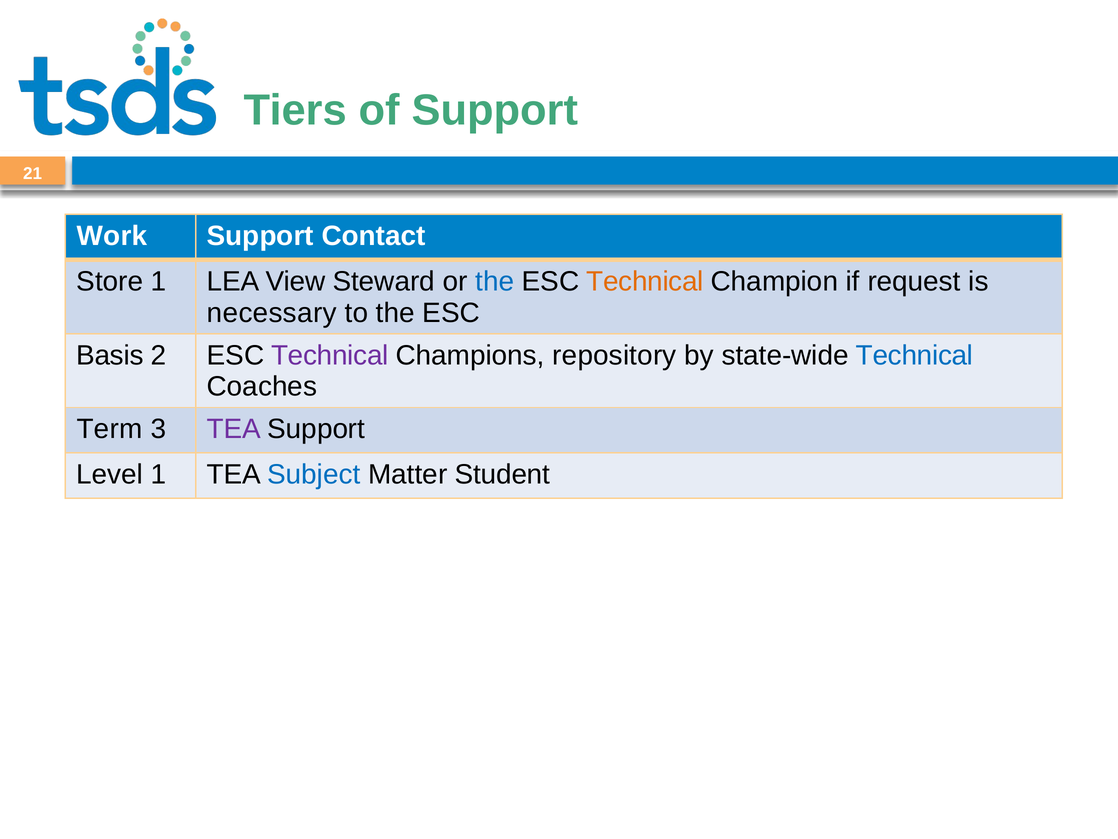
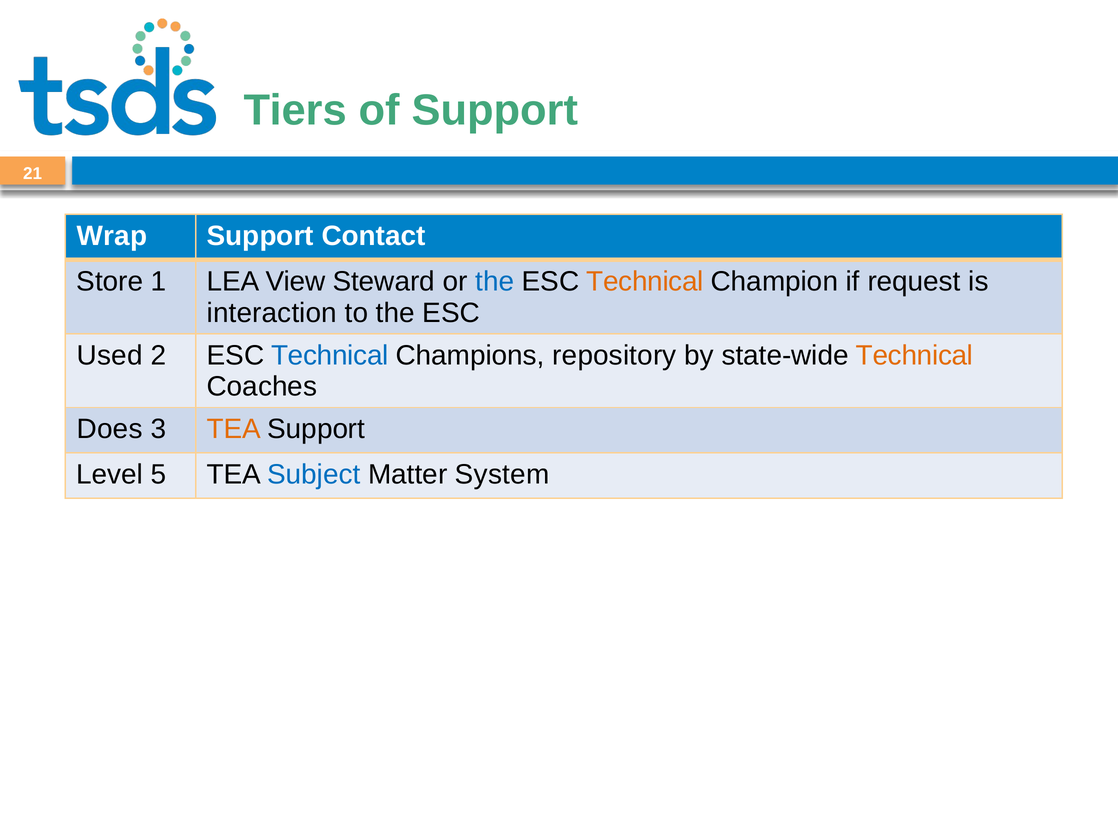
Work: Work -> Wrap (112, 236)
necessary: necessary -> interaction (272, 313)
Basis: Basis -> Used (110, 355)
Technical colour: purple -> blue (330, 355)
Technical colour: blue -> orange (915, 355)
Term: Term -> Does (110, 429)
TEA colour: purple -> orange (234, 429)
Level 1: 1 -> 5 (159, 474)
Student: Student -> System (502, 474)
